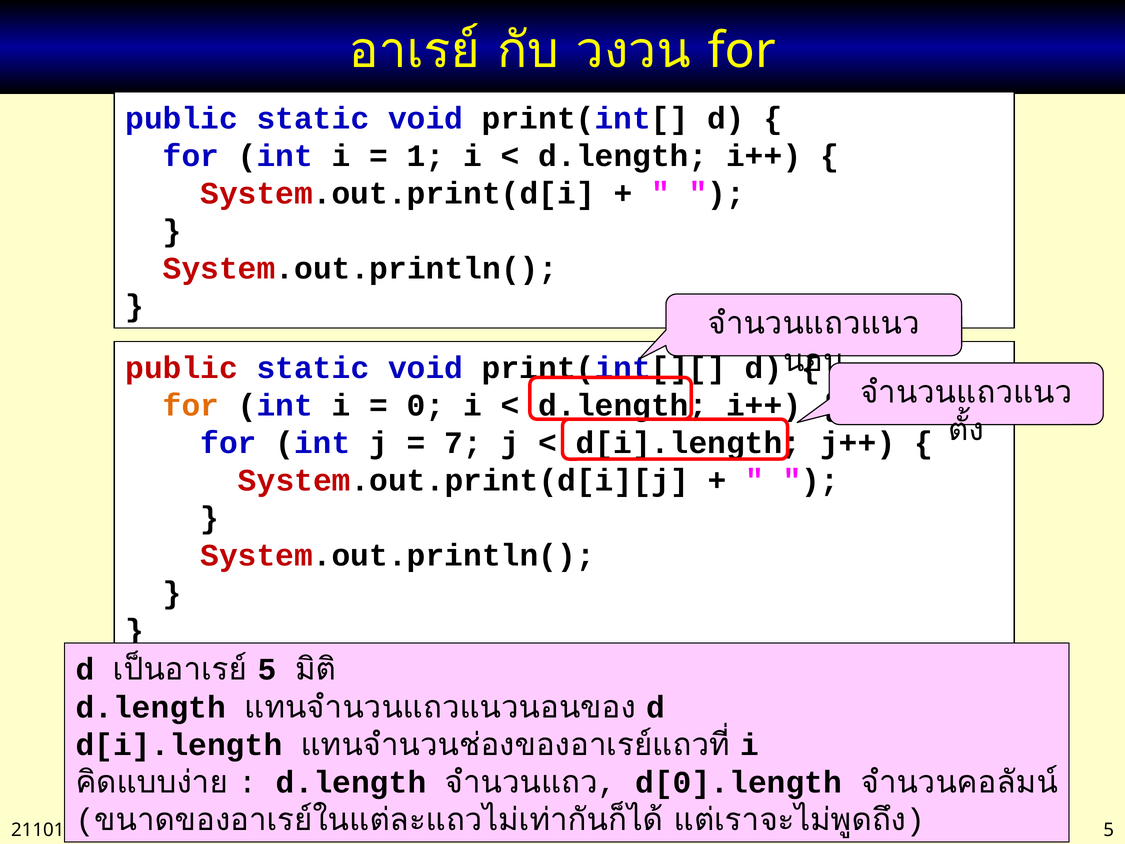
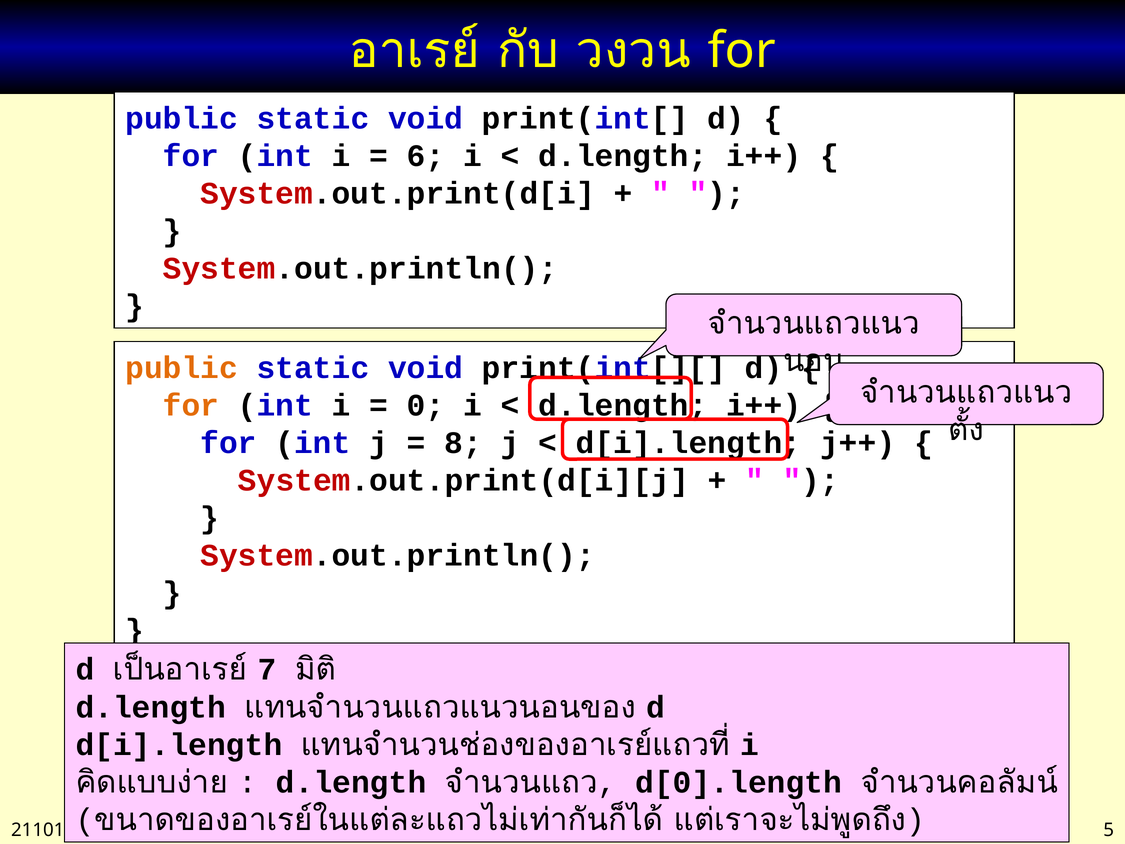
1: 1 -> 6 (426, 156)
public colour: red -> orange (182, 368)
7: 7 -> 8 (463, 443)
5: 5 -> 7 (267, 669)
